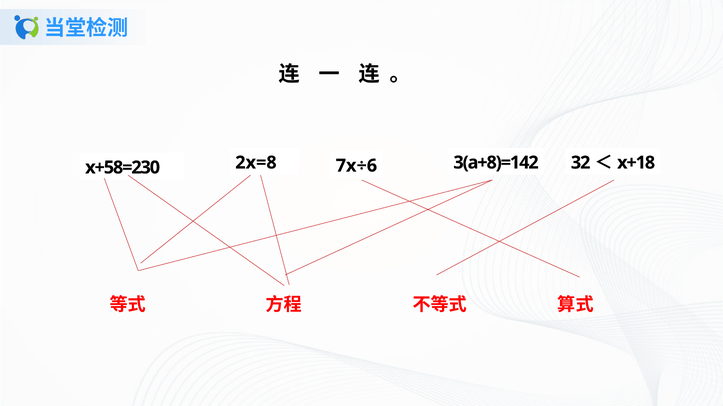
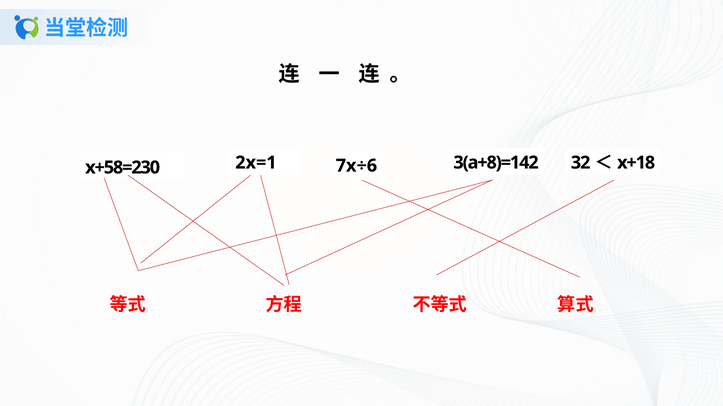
2x=8: 2x=8 -> 2x=1 (256, 163)
